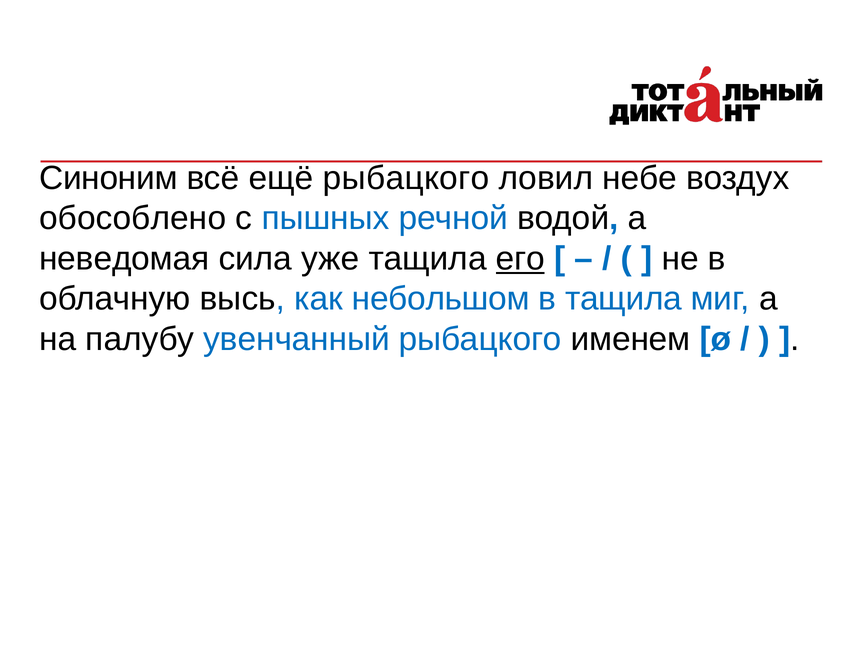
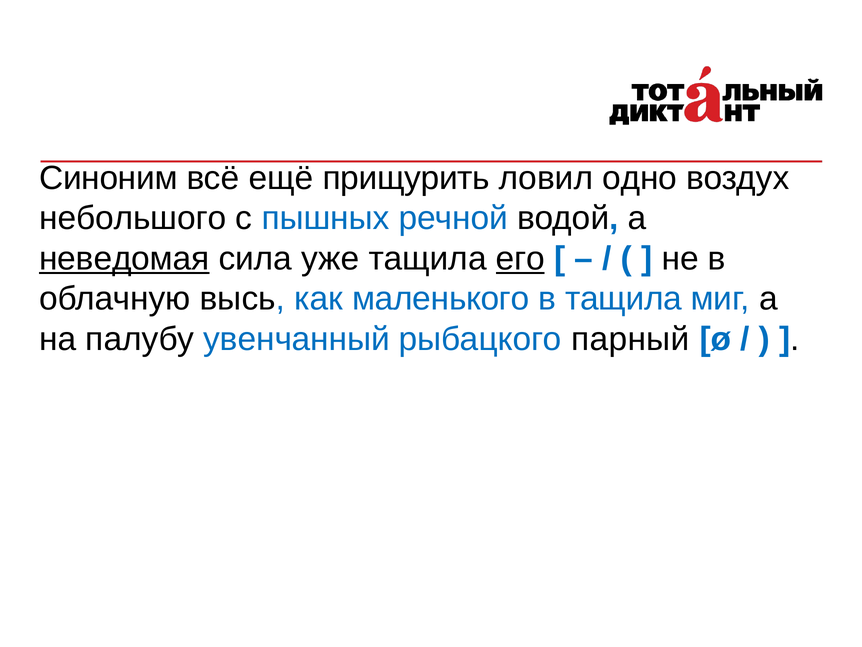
ещё рыбацкого: рыбацкого -> прищурить (406, 178)
небе: небе -> одно (640, 178)
обособлено: обособлено -> небольшого (133, 218)
неведомая underline: none -> present (124, 258)
небольшом: небольшом -> маленького (441, 299)
именем: именем -> парный (630, 339)
